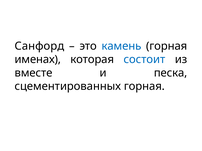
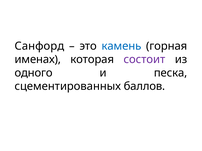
состоит colour: blue -> purple (144, 60)
вместе: вместе -> одного (34, 73)
сцементированных горная: горная -> баллов (144, 87)
